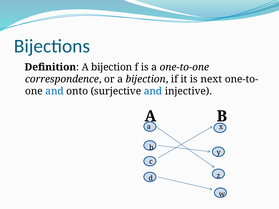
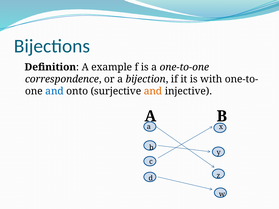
Definition A bijection: bijection -> example (112, 67)
next: next -> with (211, 79)
and colour: blue -> orange (153, 91)
